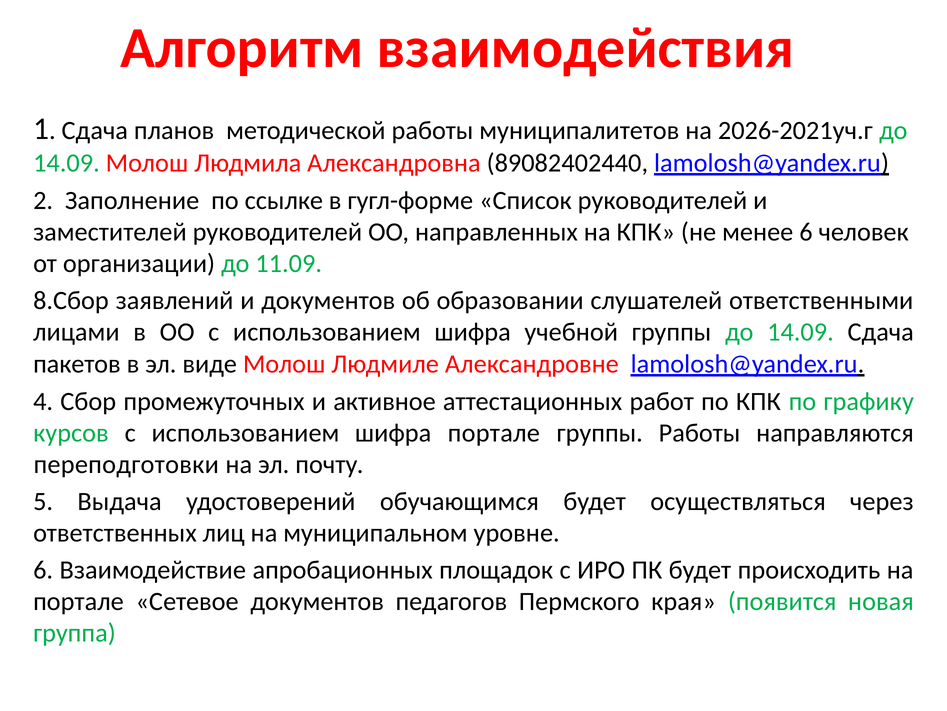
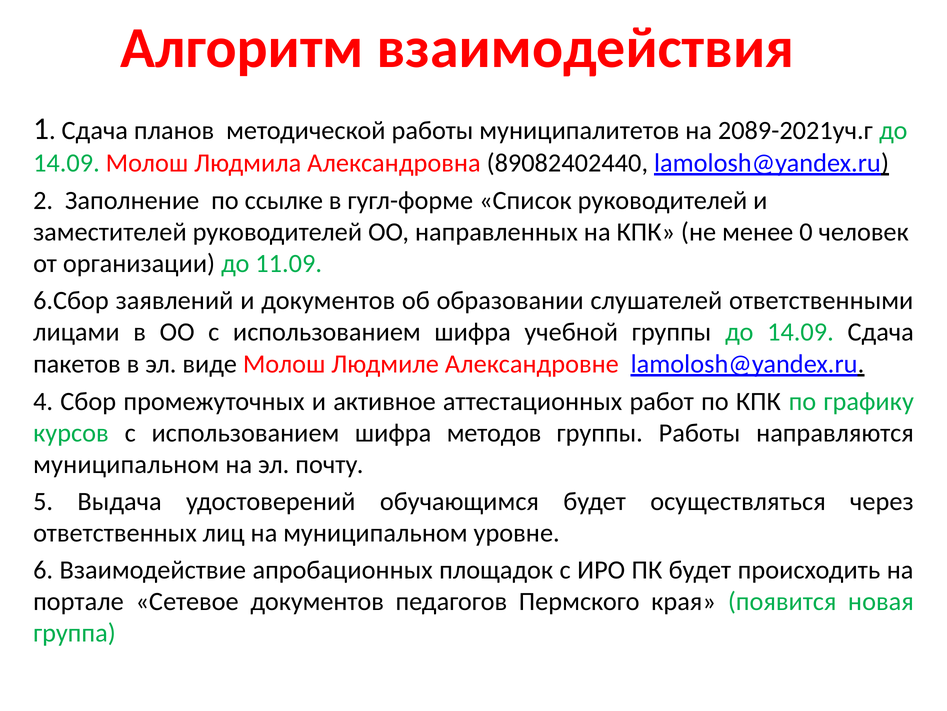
2026-2021уч.г: 2026-2021уч.г -> 2089-2021уч.г (795, 130)
менее 6: 6 -> 0 (806, 232)
8.Сбор: 8.Сбор -> 6.Сбор (71, 300)
шифра портале: портале -> методов (494, 433)
переподготовки: переподготовки -> муниципальном (126, 464)
